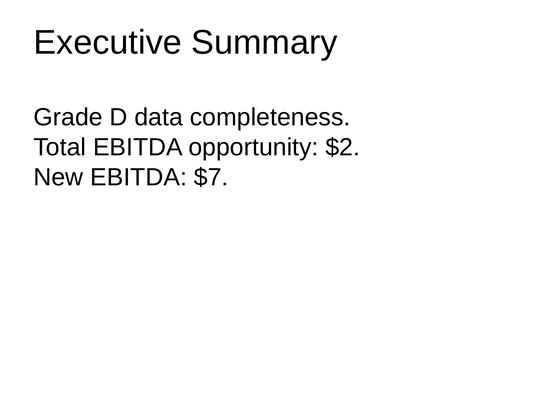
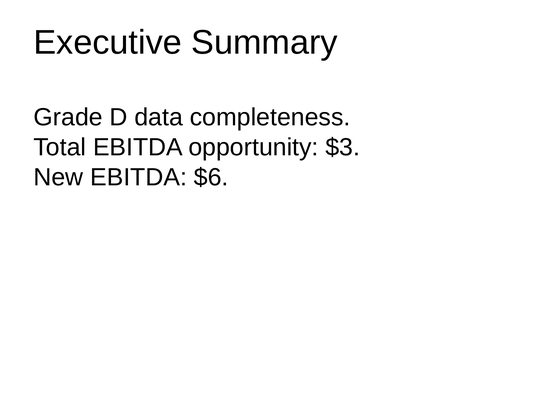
$2: $2 -> $3 (343, 147)
$7: $7 -> $6 (211, 177)
